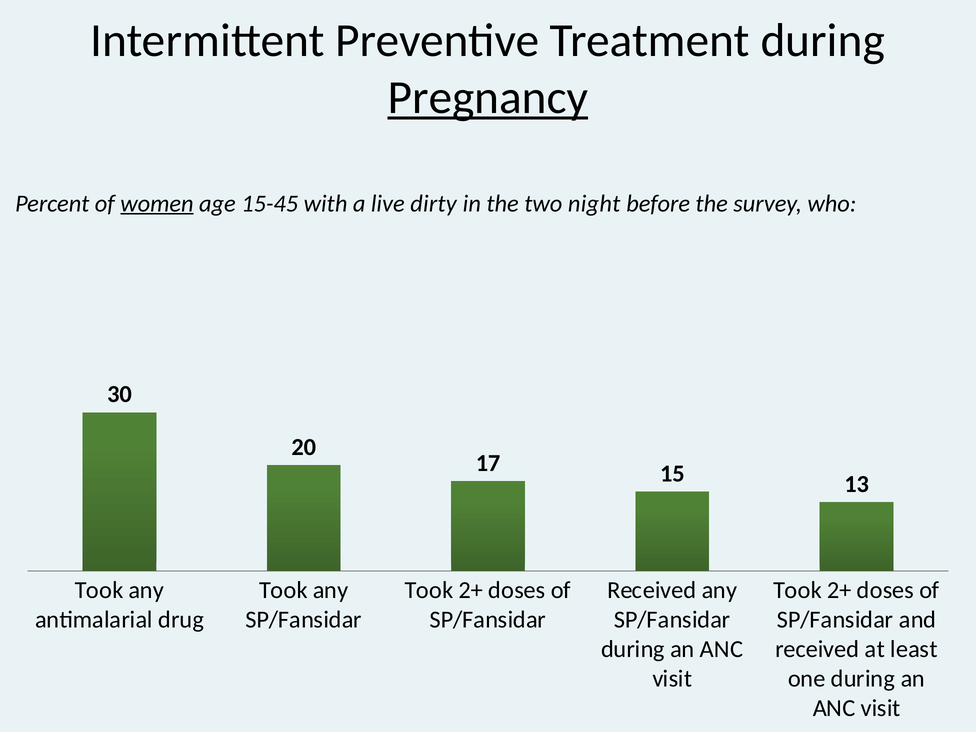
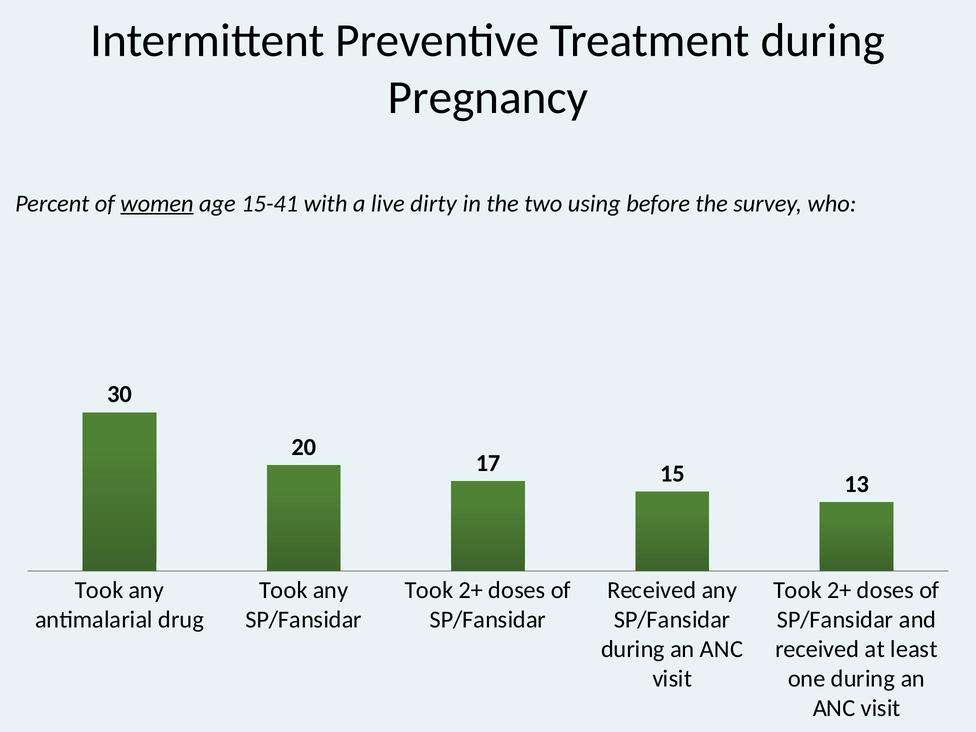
Pregnancy underline: present -> none (488, 98)
15-45: 15-45 -> 15-41 (270, 203)
night: night -> using (594, 203)
